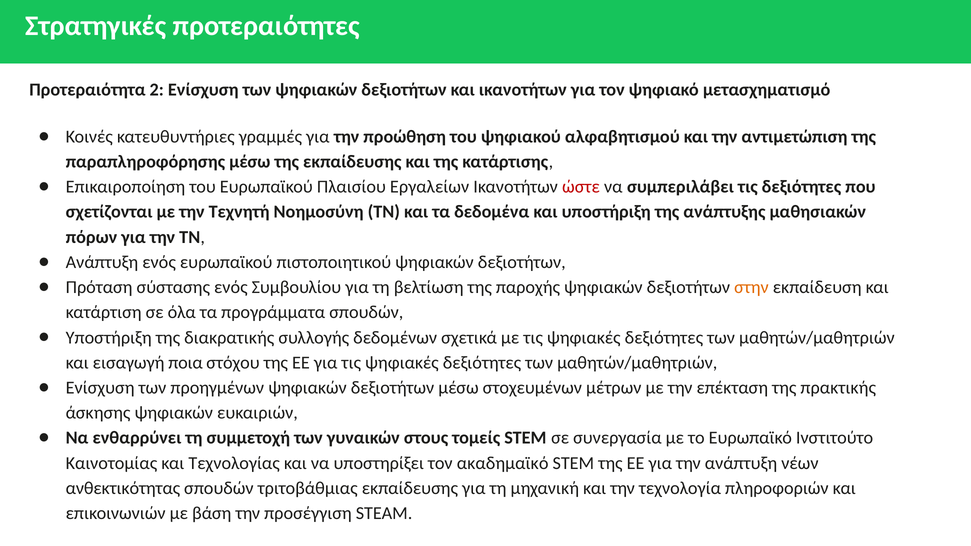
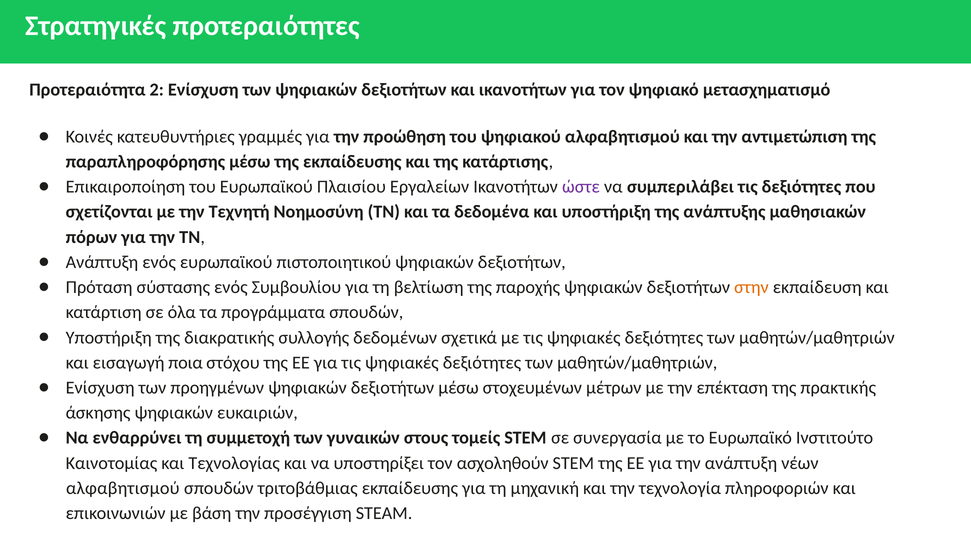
ώστε colour: red -> purple (581, 187)
ακαδημαϊκό: ακαδημαϊκό -> ασχοληθούν (503, 463)
ανθεκτικότητας: ανθεκτικότητας -> αλφαβητισμού (123, 488)
